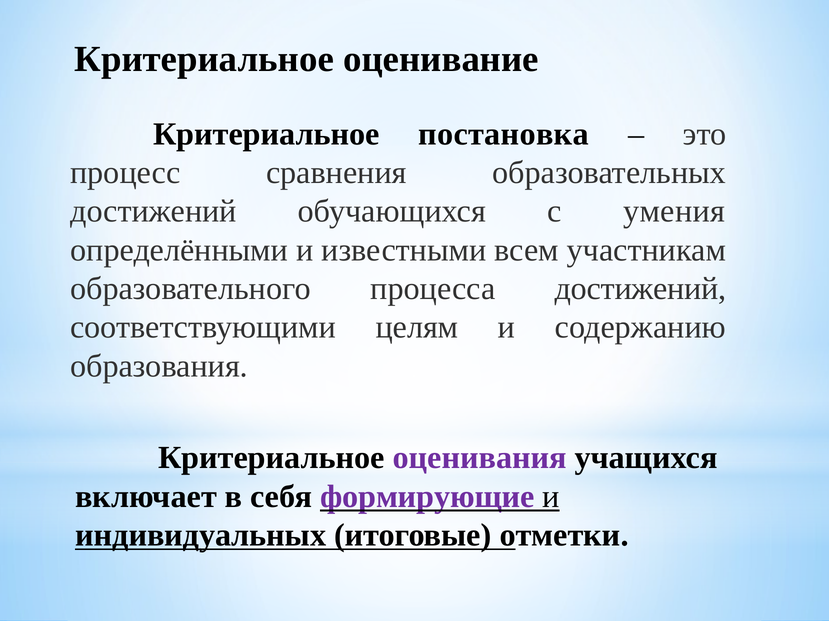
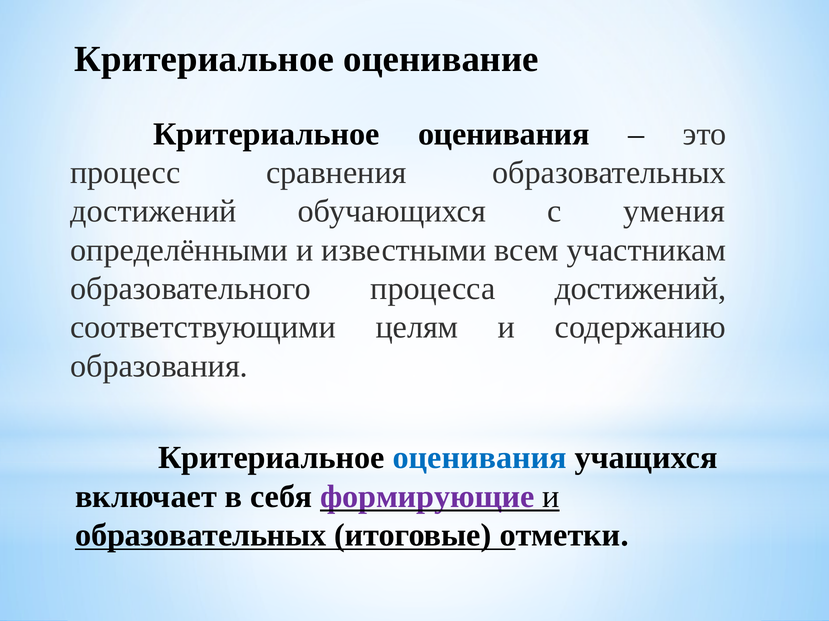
постановка: постановка -> оценивания (504, 134)
оценивания colour: purple -> blue (480, 458)
индивидуальных: индивидуальных -> образовательных (201, 536)
